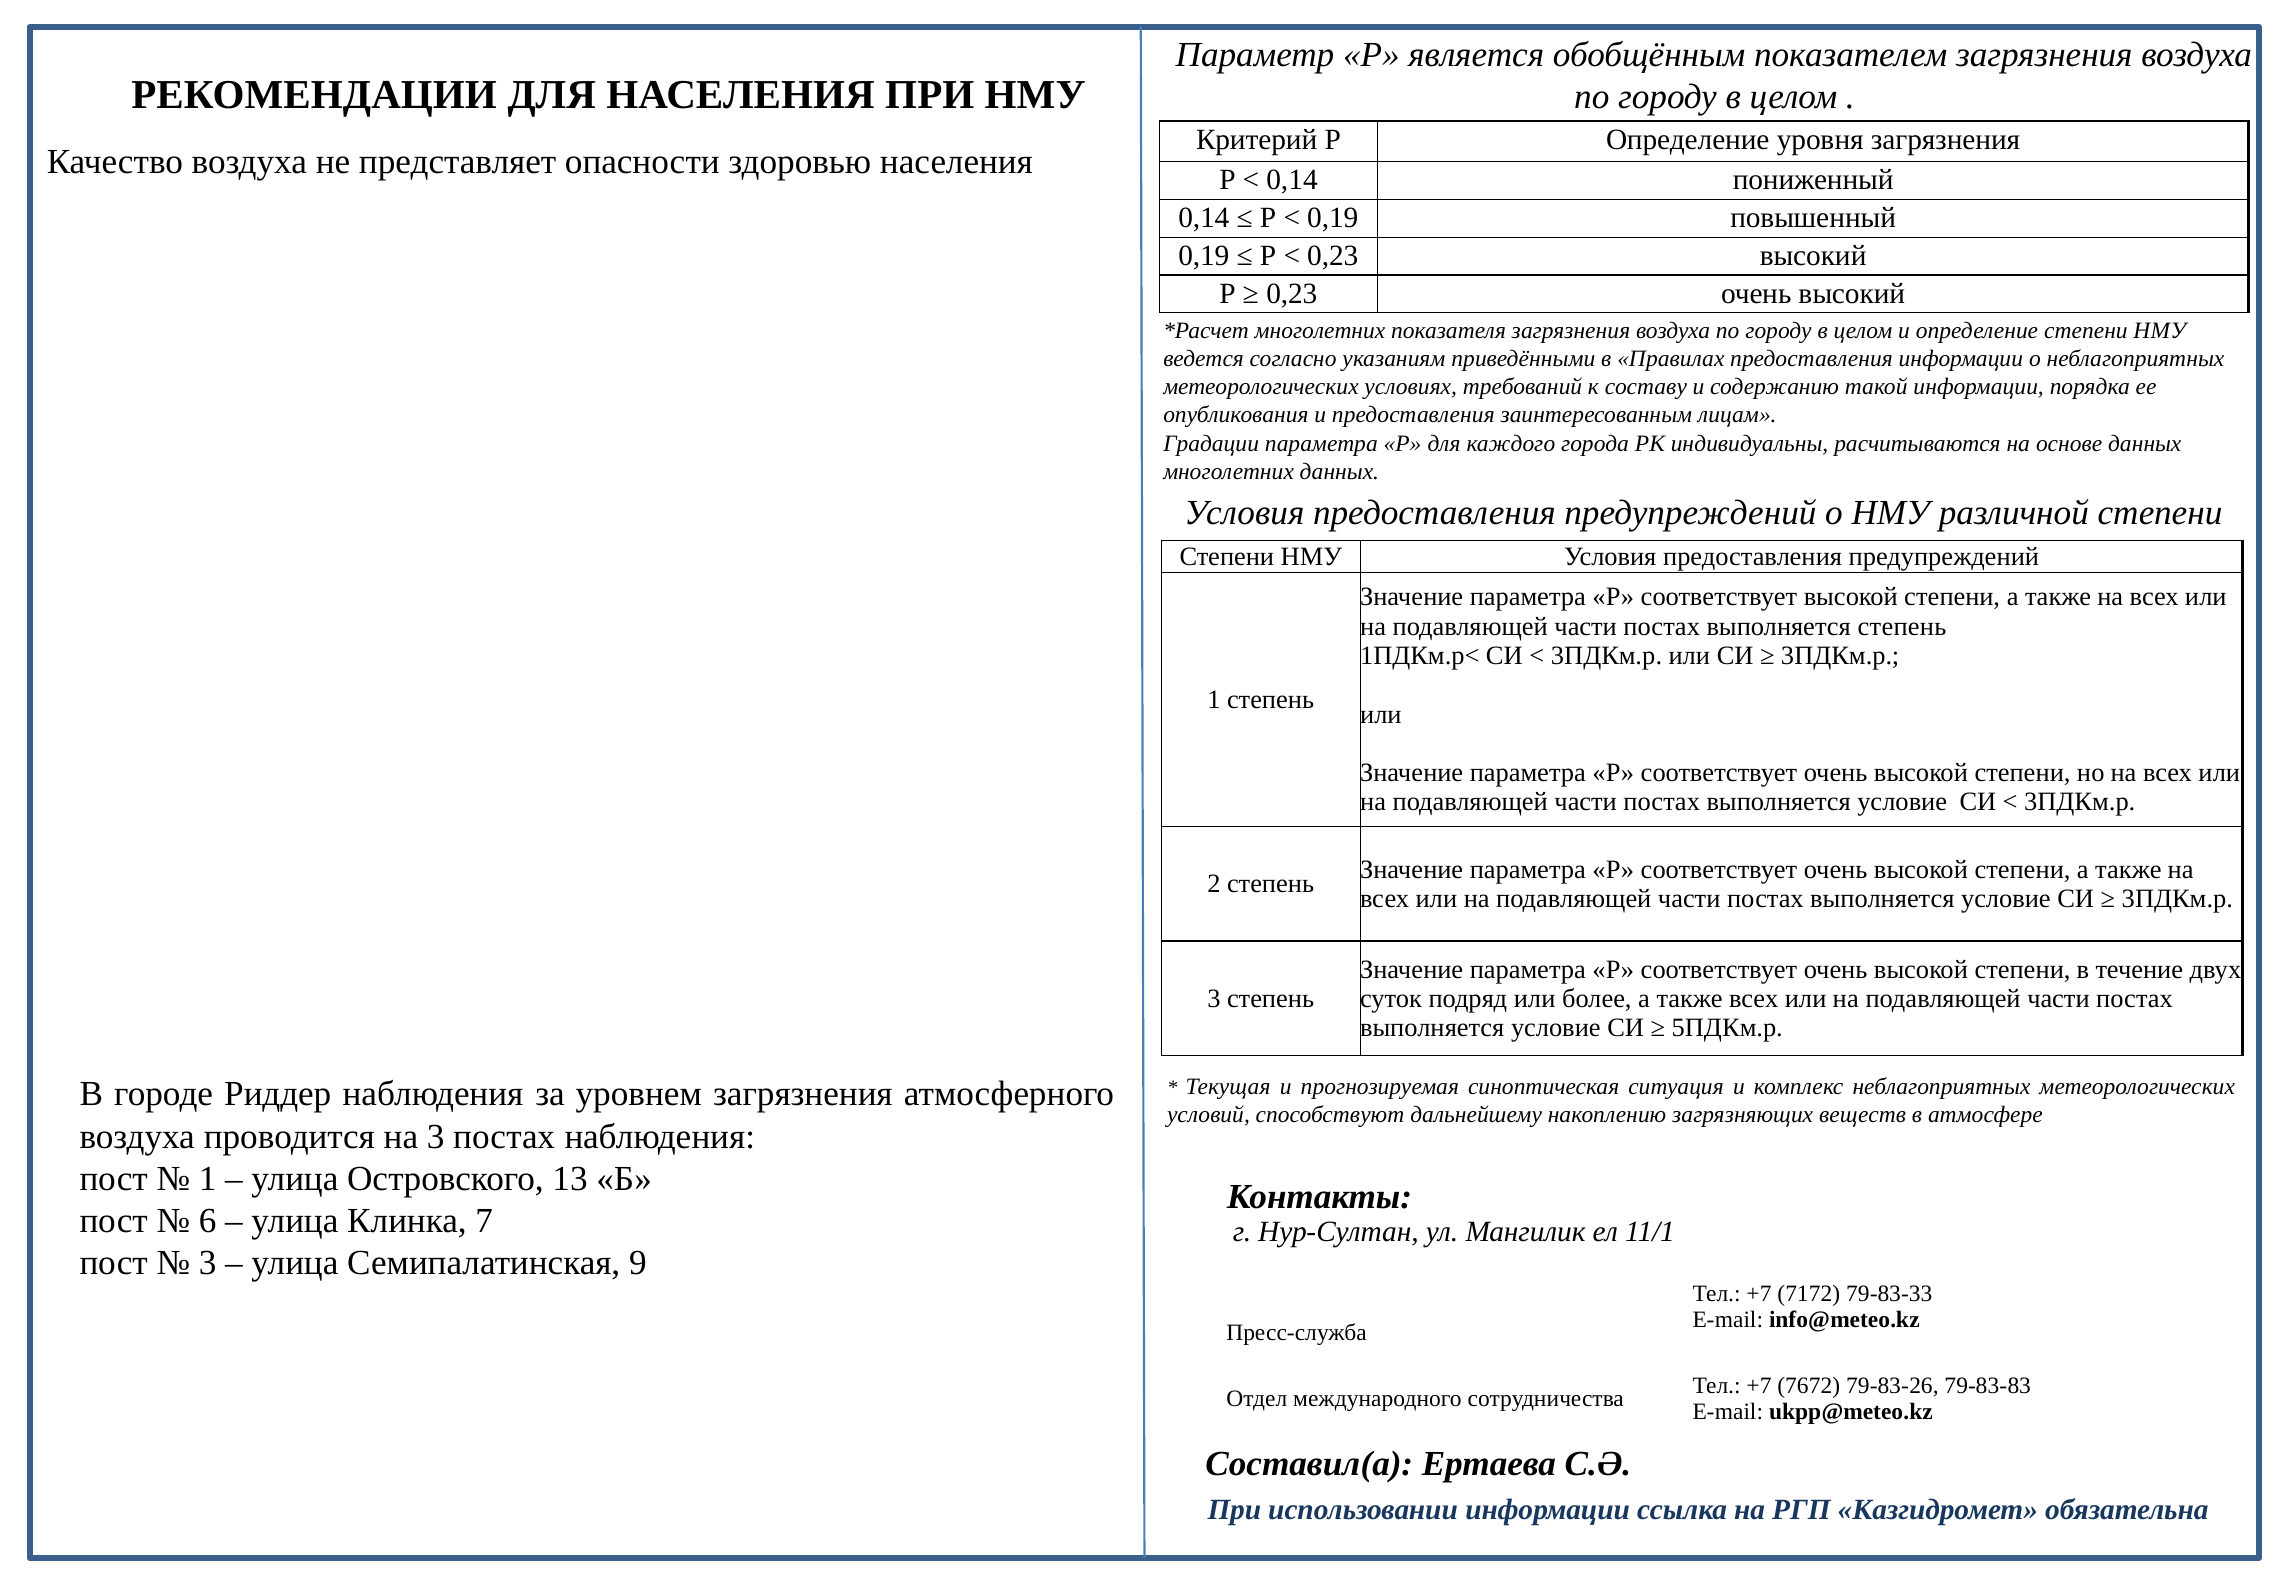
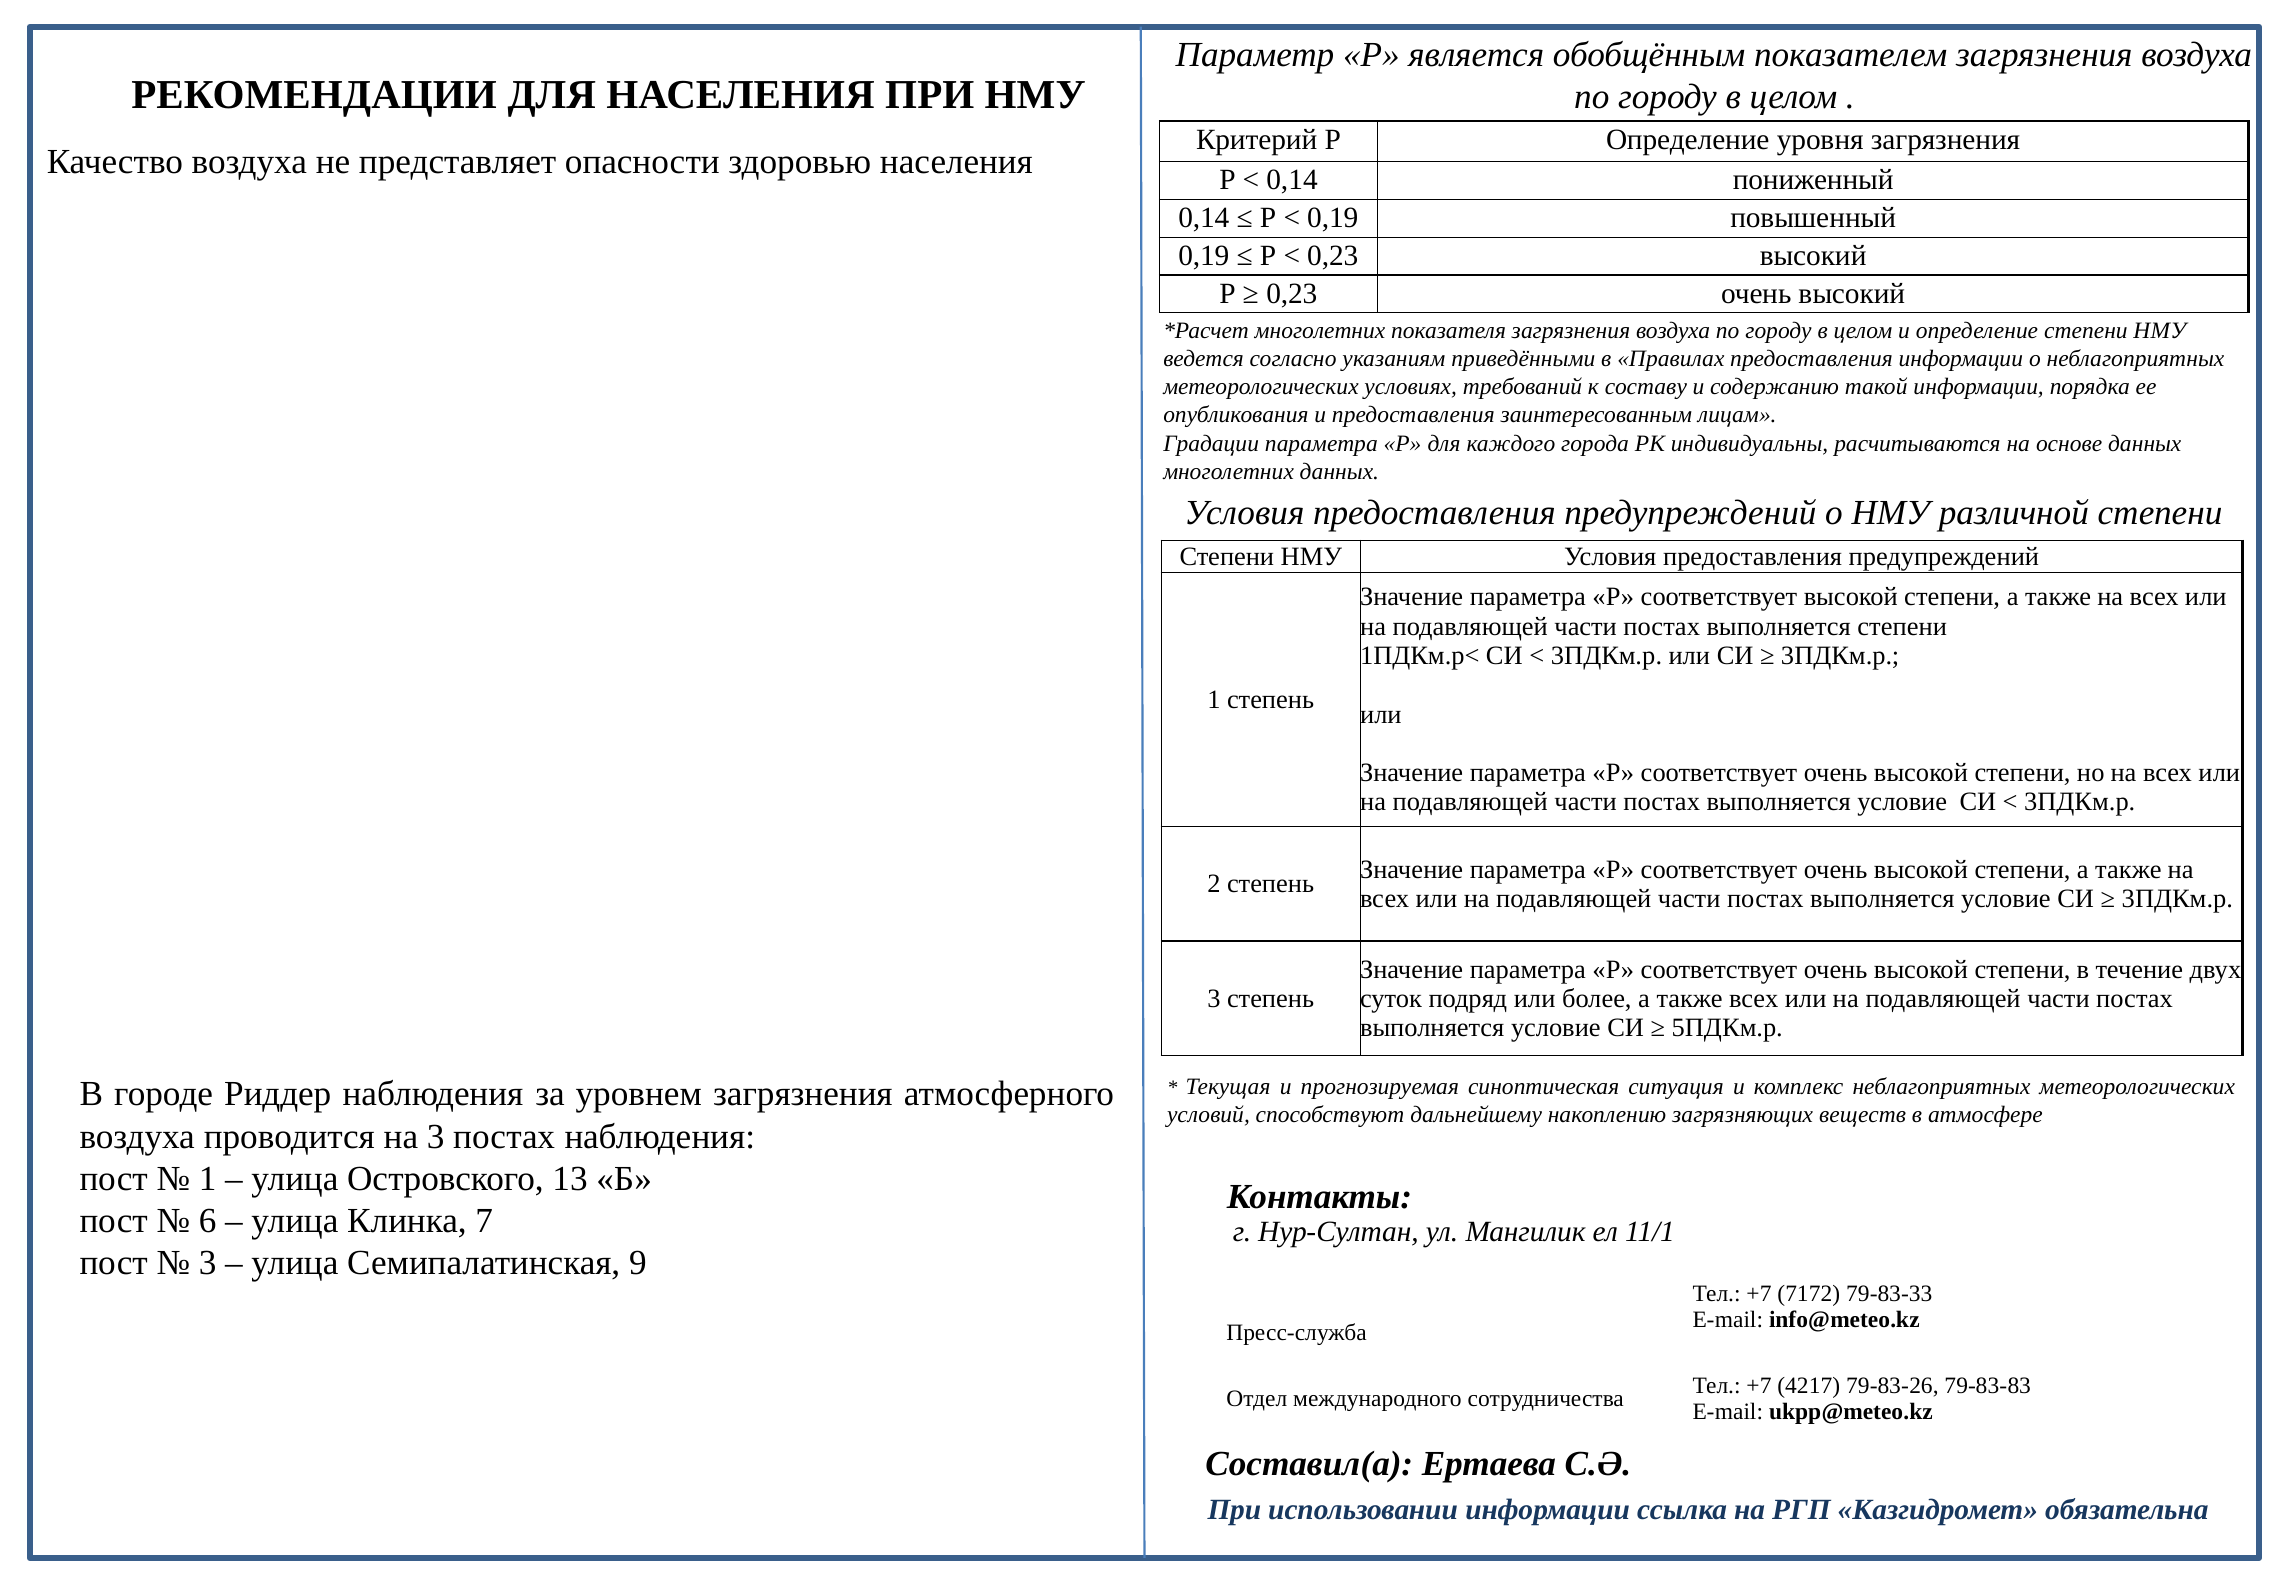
выполняется степень: степень -> степени (1902, 626)
7672: 7672 -> 4217 (1809, 1385)
